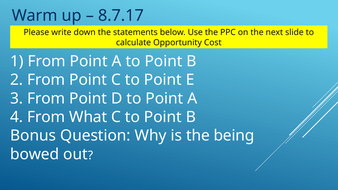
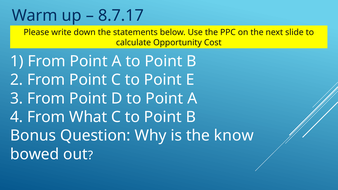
being: being -> know (234, 136)
